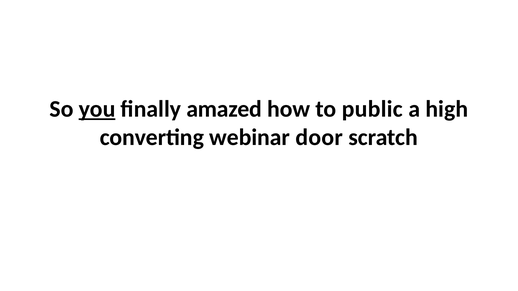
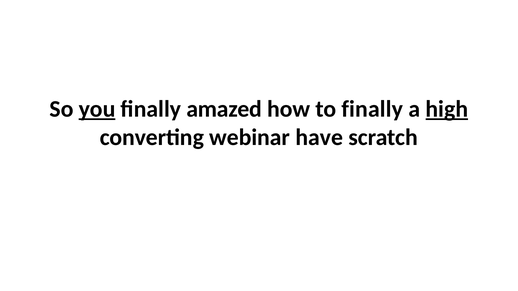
to public: public -> finally (372, 109)
high underline: none -> present (447, 109)
door: door -> have (319, 138)
